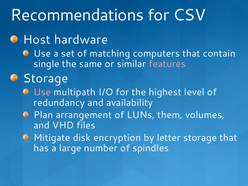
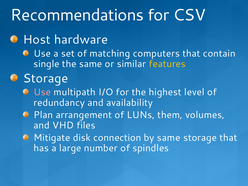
features colour: pink -> yellow (167, 64)
encryption: encryption -> connection (117, 138)
by letter: letter -> same (169, 138)
